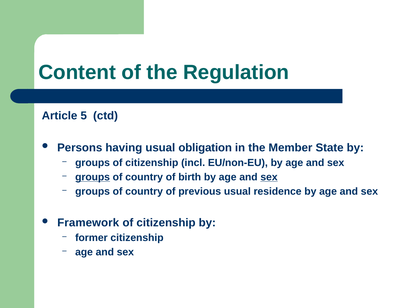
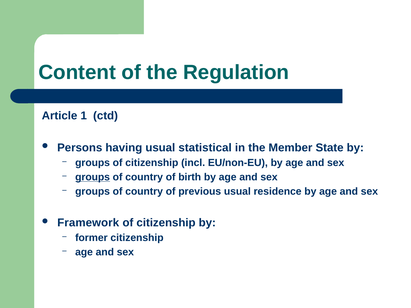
5: 5 -> 1 (84, 116)
obligation: obligation -> statistical (205, 148)
sex underline: present -> none (269, 177)
